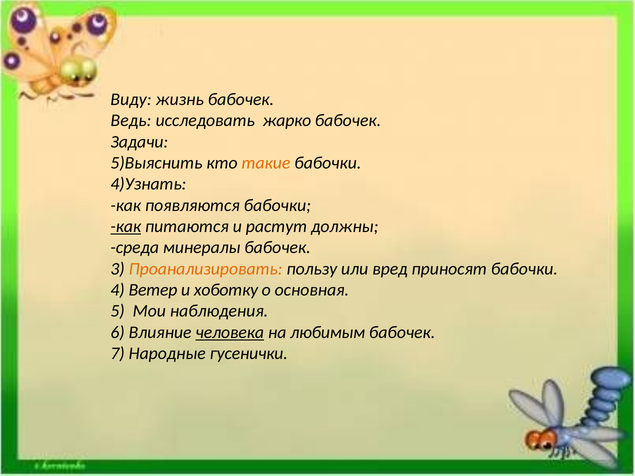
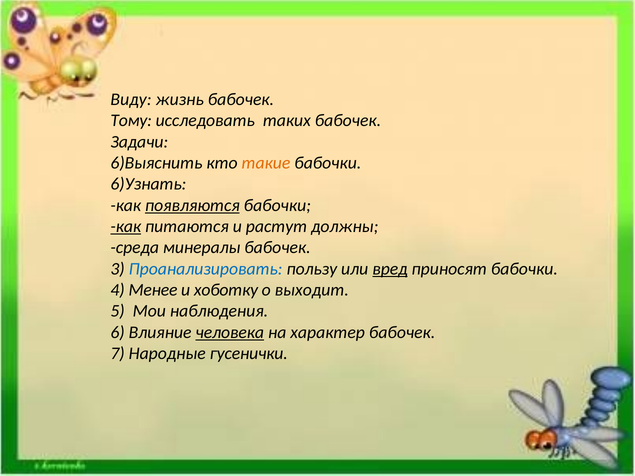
Ведь: Ведь -> Тому (131, 121)
жарко: жарко -> таких (287, 121)
5)Выяснить: 5)Выяснить -> 6)Выяснить (156, 163)
4)Узнать: 4)Узнать -> 6)Узнать (148, 184)
появляются underline: none -> present (192, 205)
Проанализировать colour: orange -> blue (206, 269)
вред underline: none -> present (390, 269)
Ветер: Ветер -> Менее (153, 290)
основная: основная -> выходит (312, 290)
любимым: любимым -> характер (328, 332)
